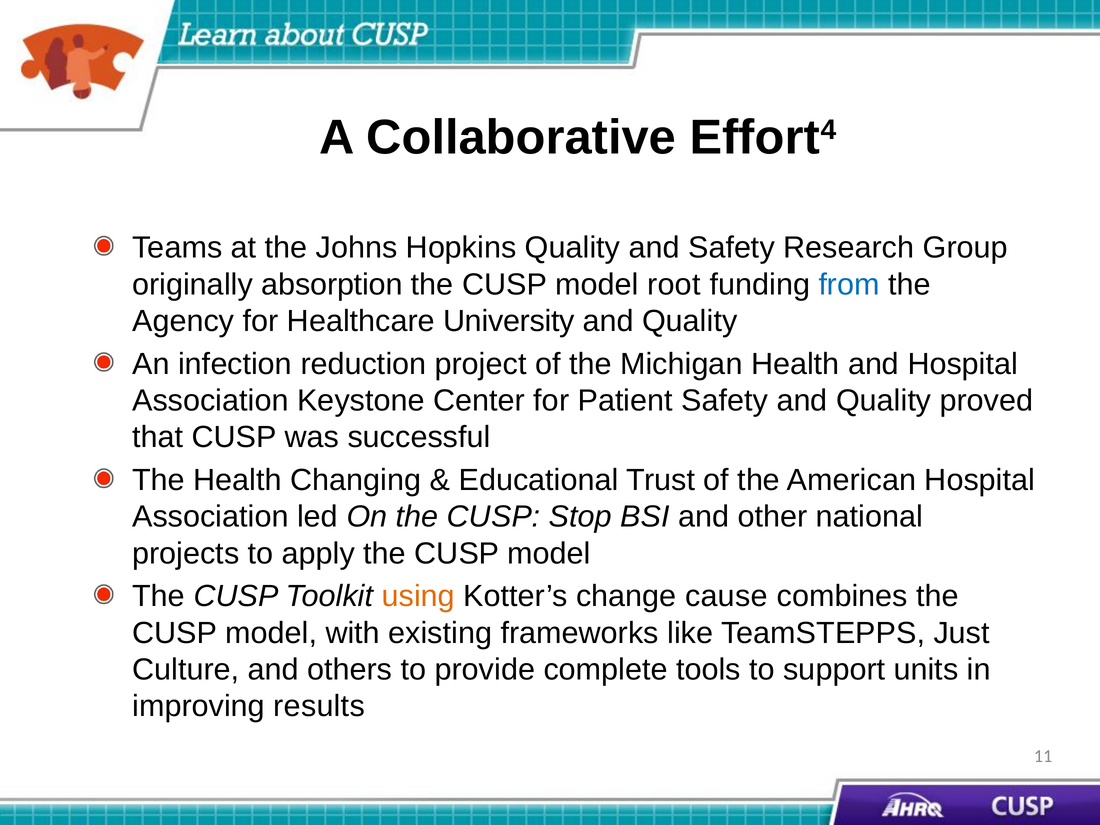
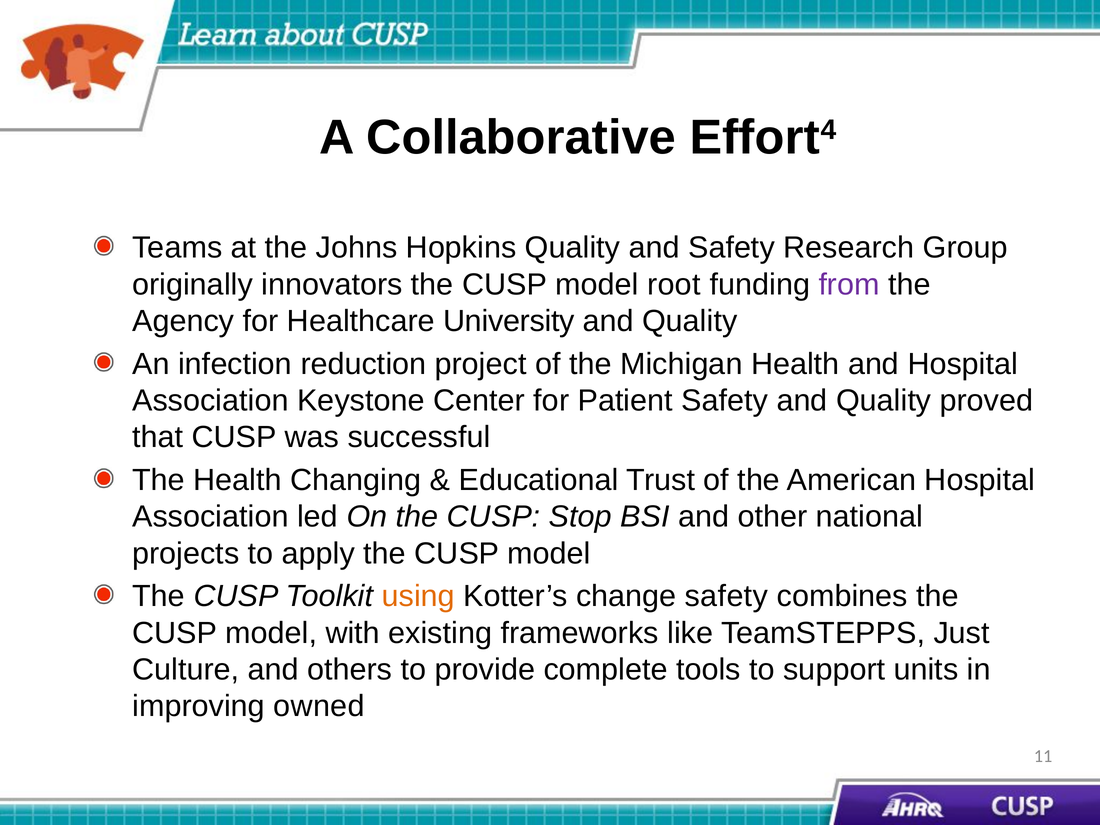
absorption: absorption -> innovators (332, 284)
from colour: blue -> purple (849, 284)
change cause: cause -> safety (726, 596)
results: results -> owned (319, 706)
